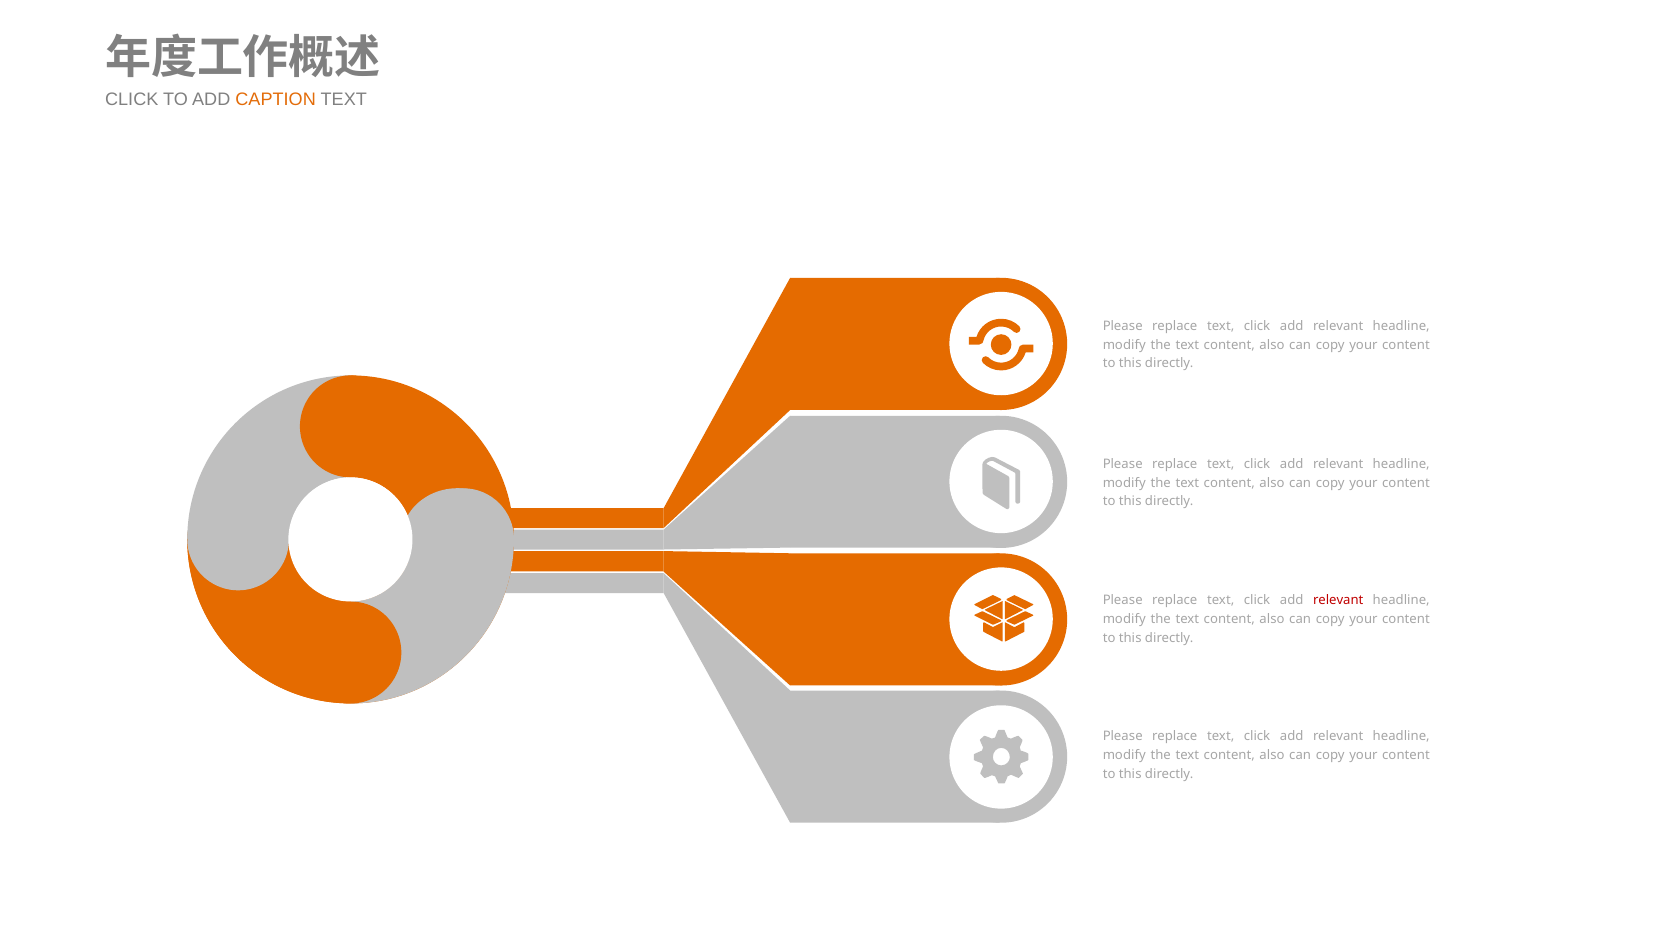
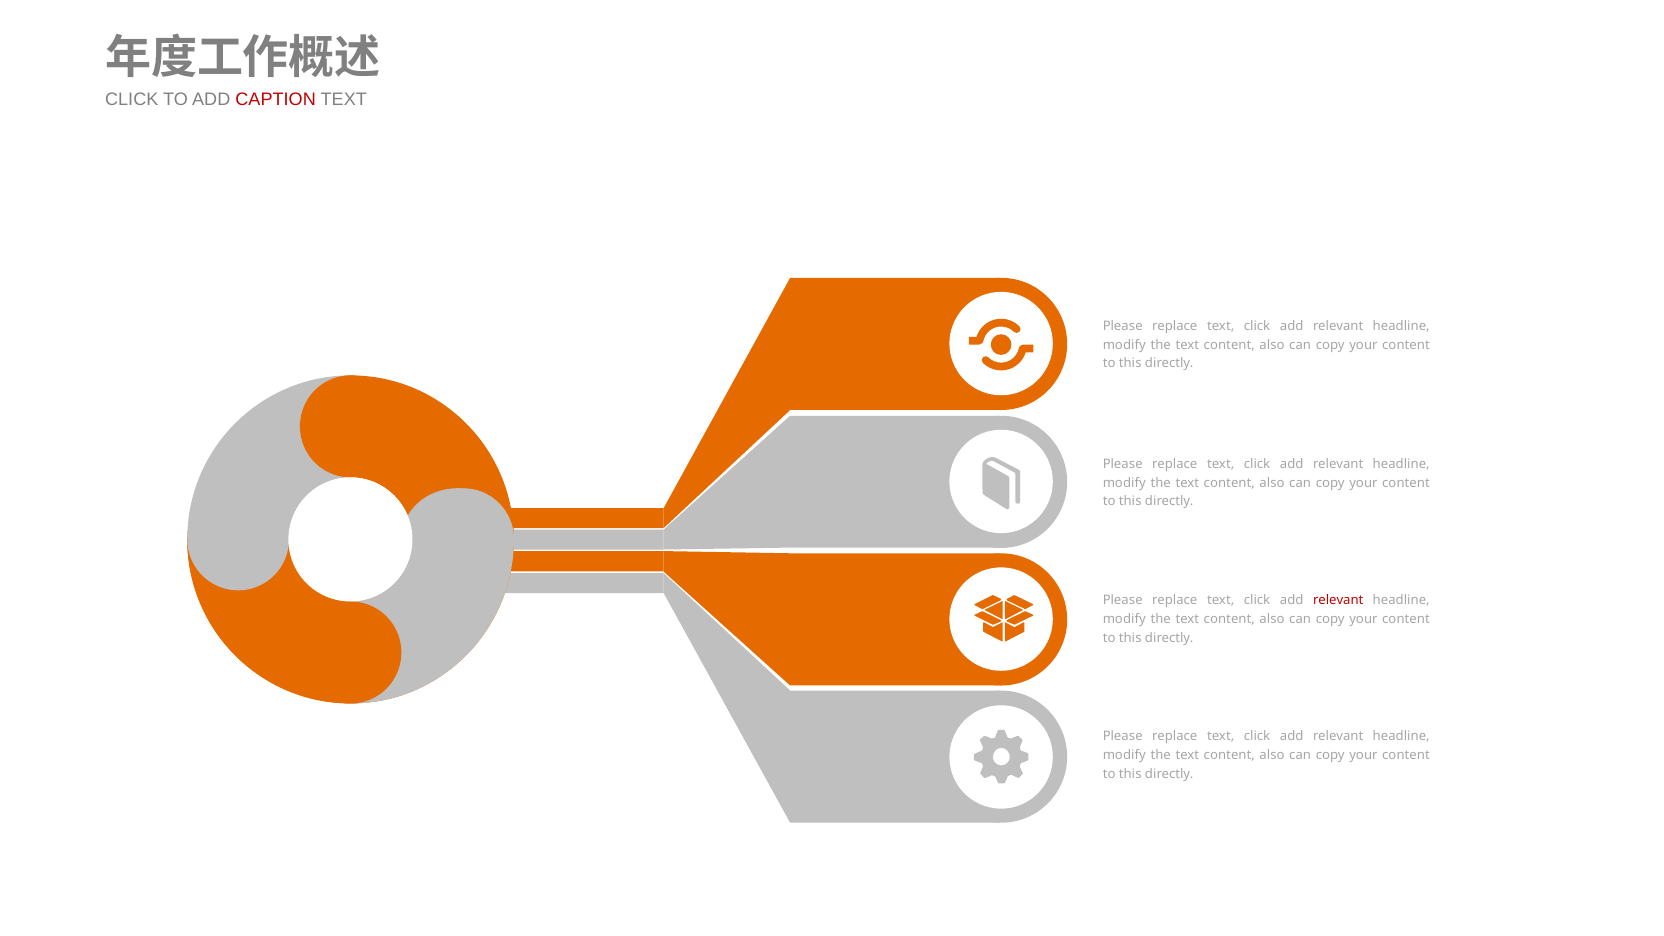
CAPTION colour: orange -> red (276, 99)
